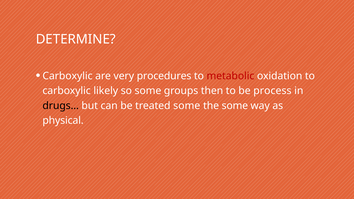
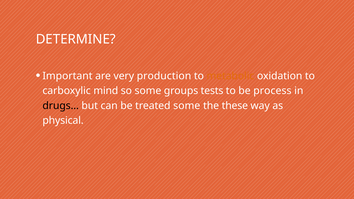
Carboxylic: Carboxylic -> Important (67, 76)
procedures: procedures -> production (164, 76)
metabolic colour: red -> orange (230, 76)
likely: likely -> mind (106, 91)
then: then -> tests (212, 91)
the some: some -> these (235, 106)
